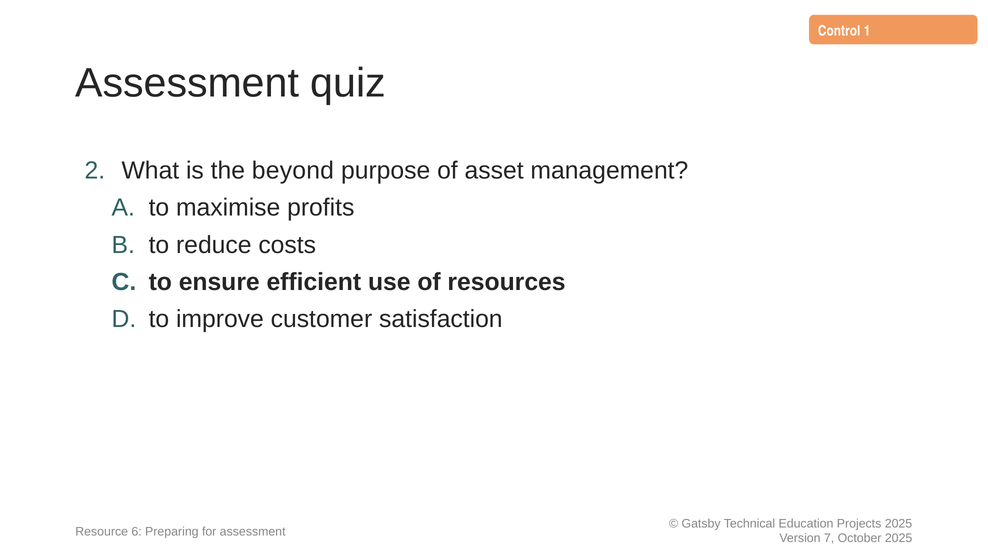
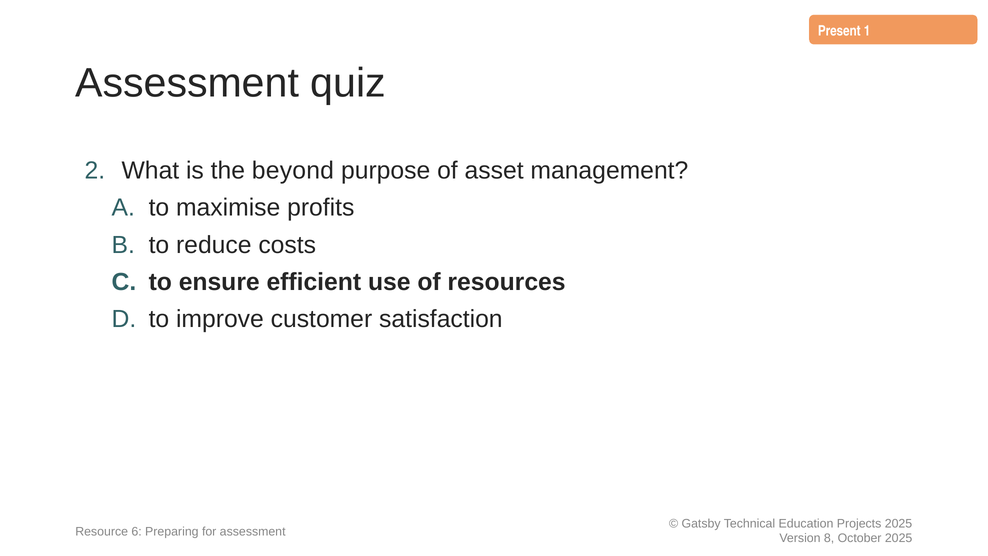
Control: Control -> Present (839, 31)
7: 7 -> 8 (829, 538)
